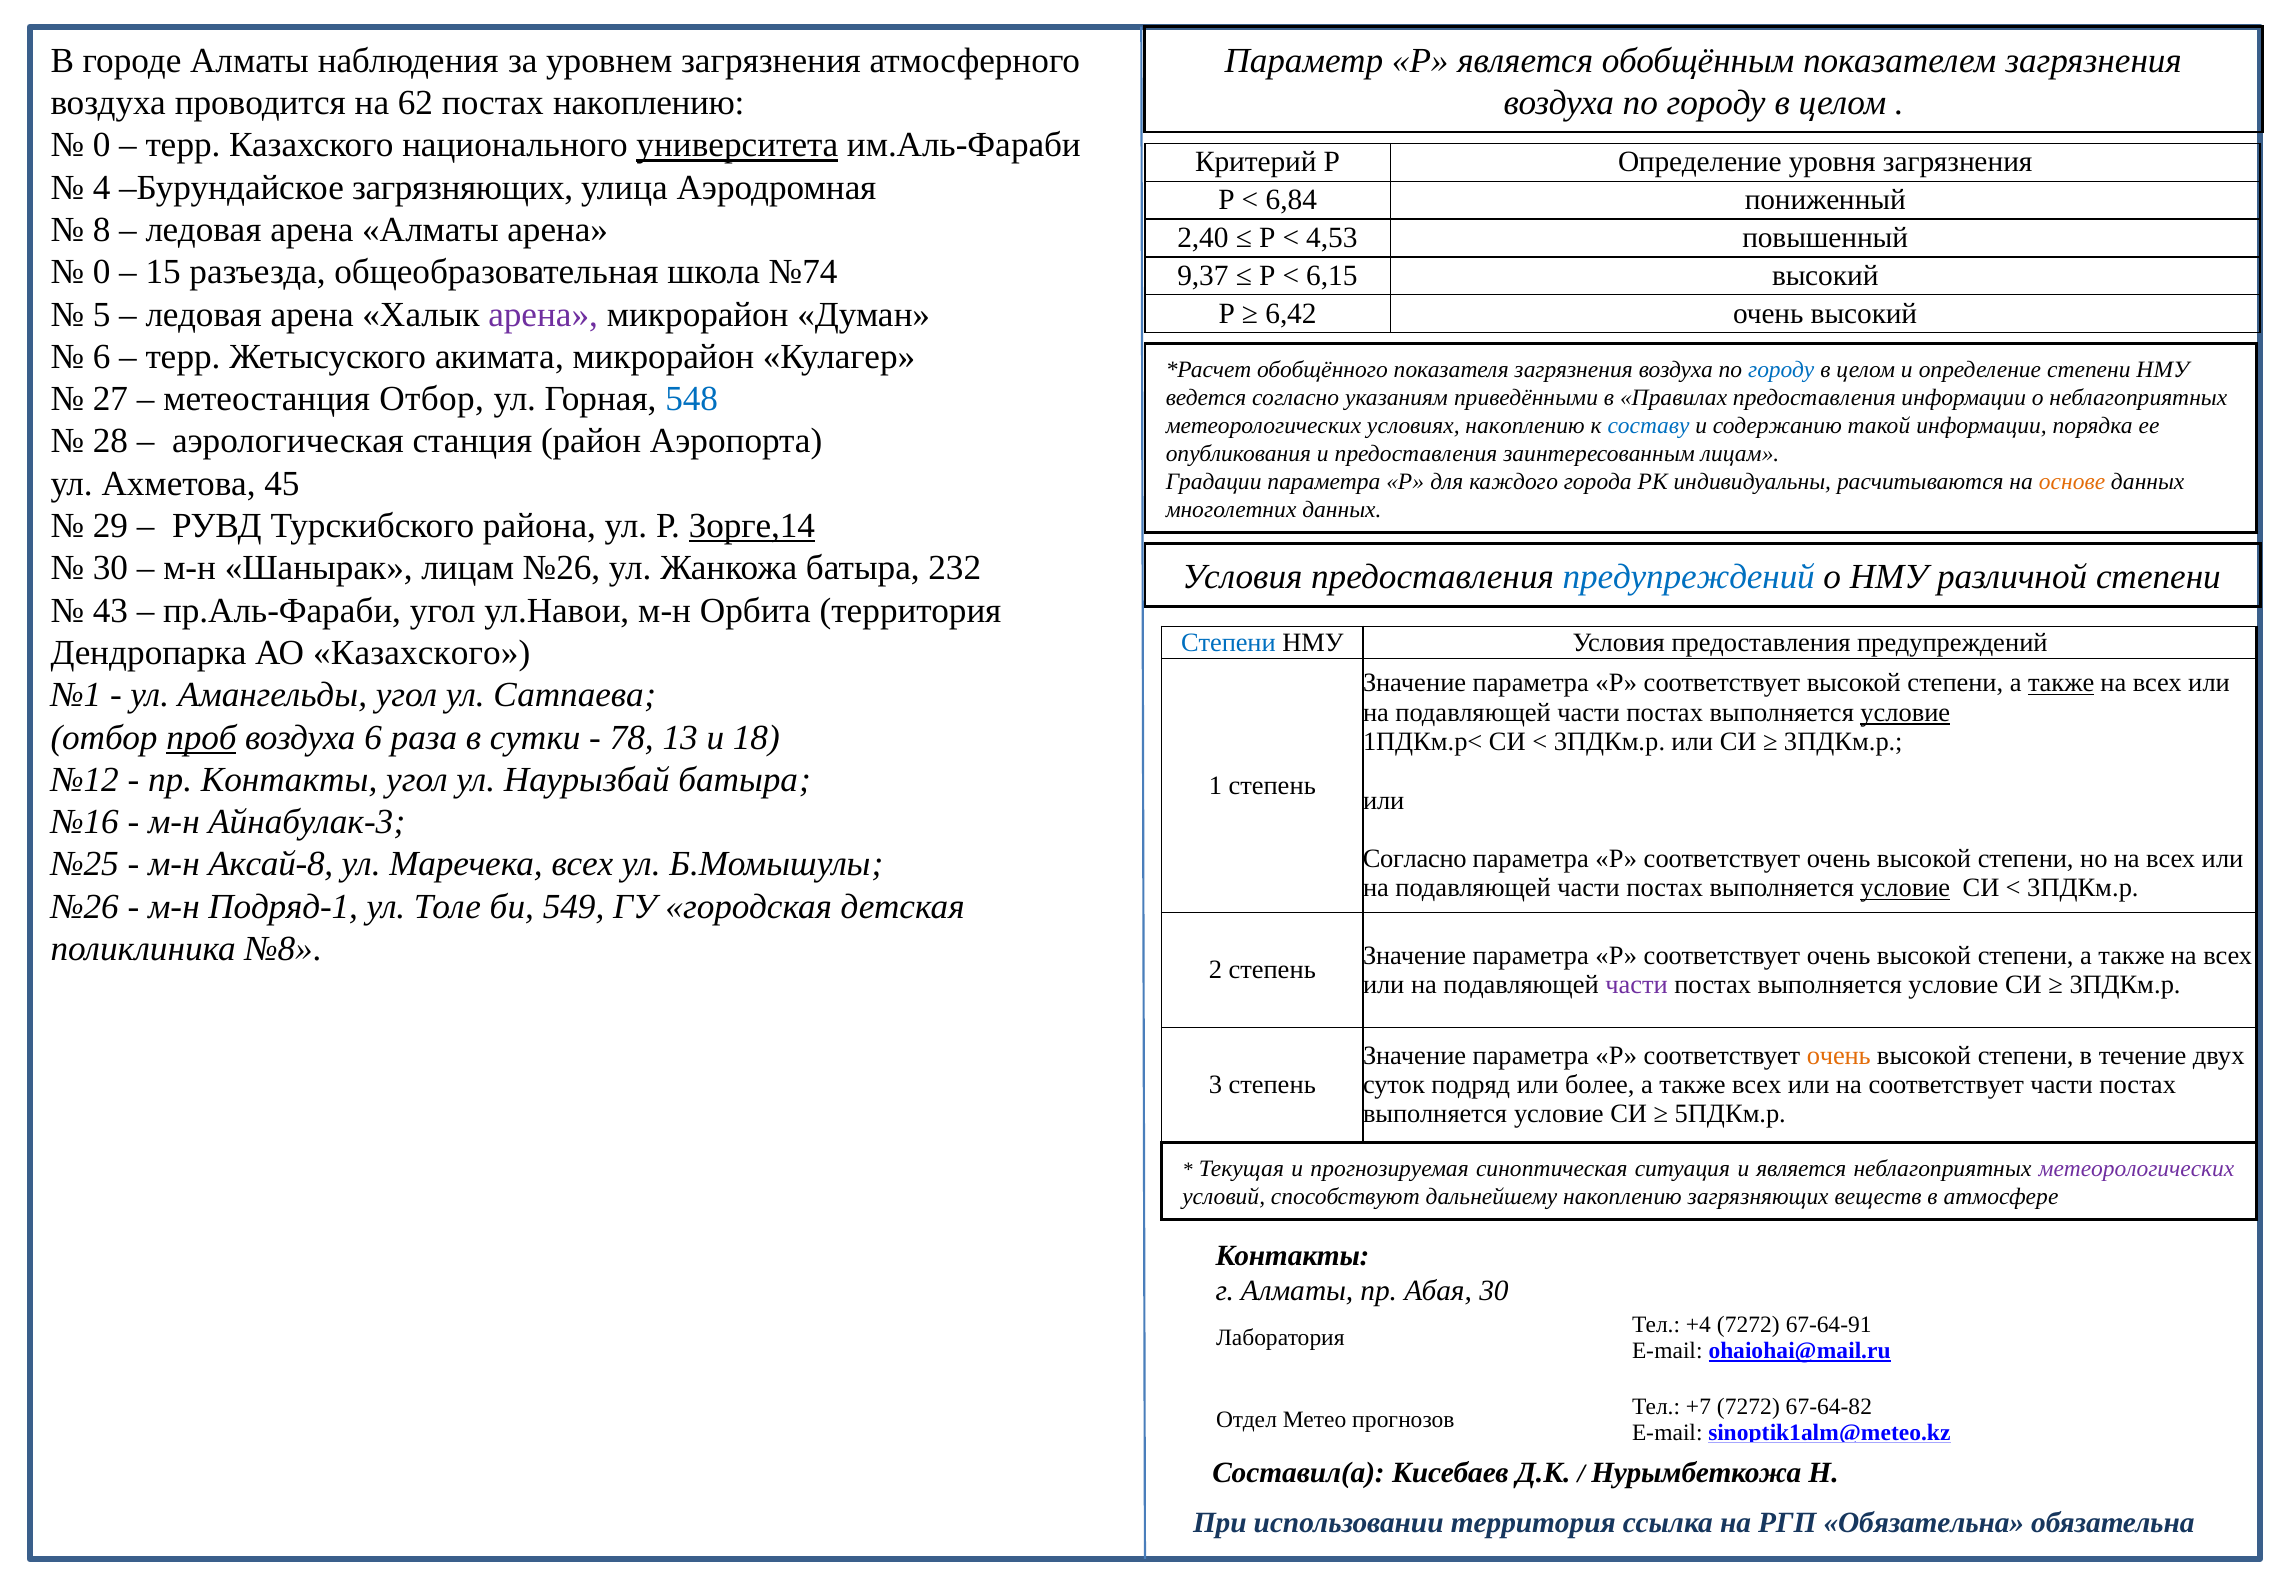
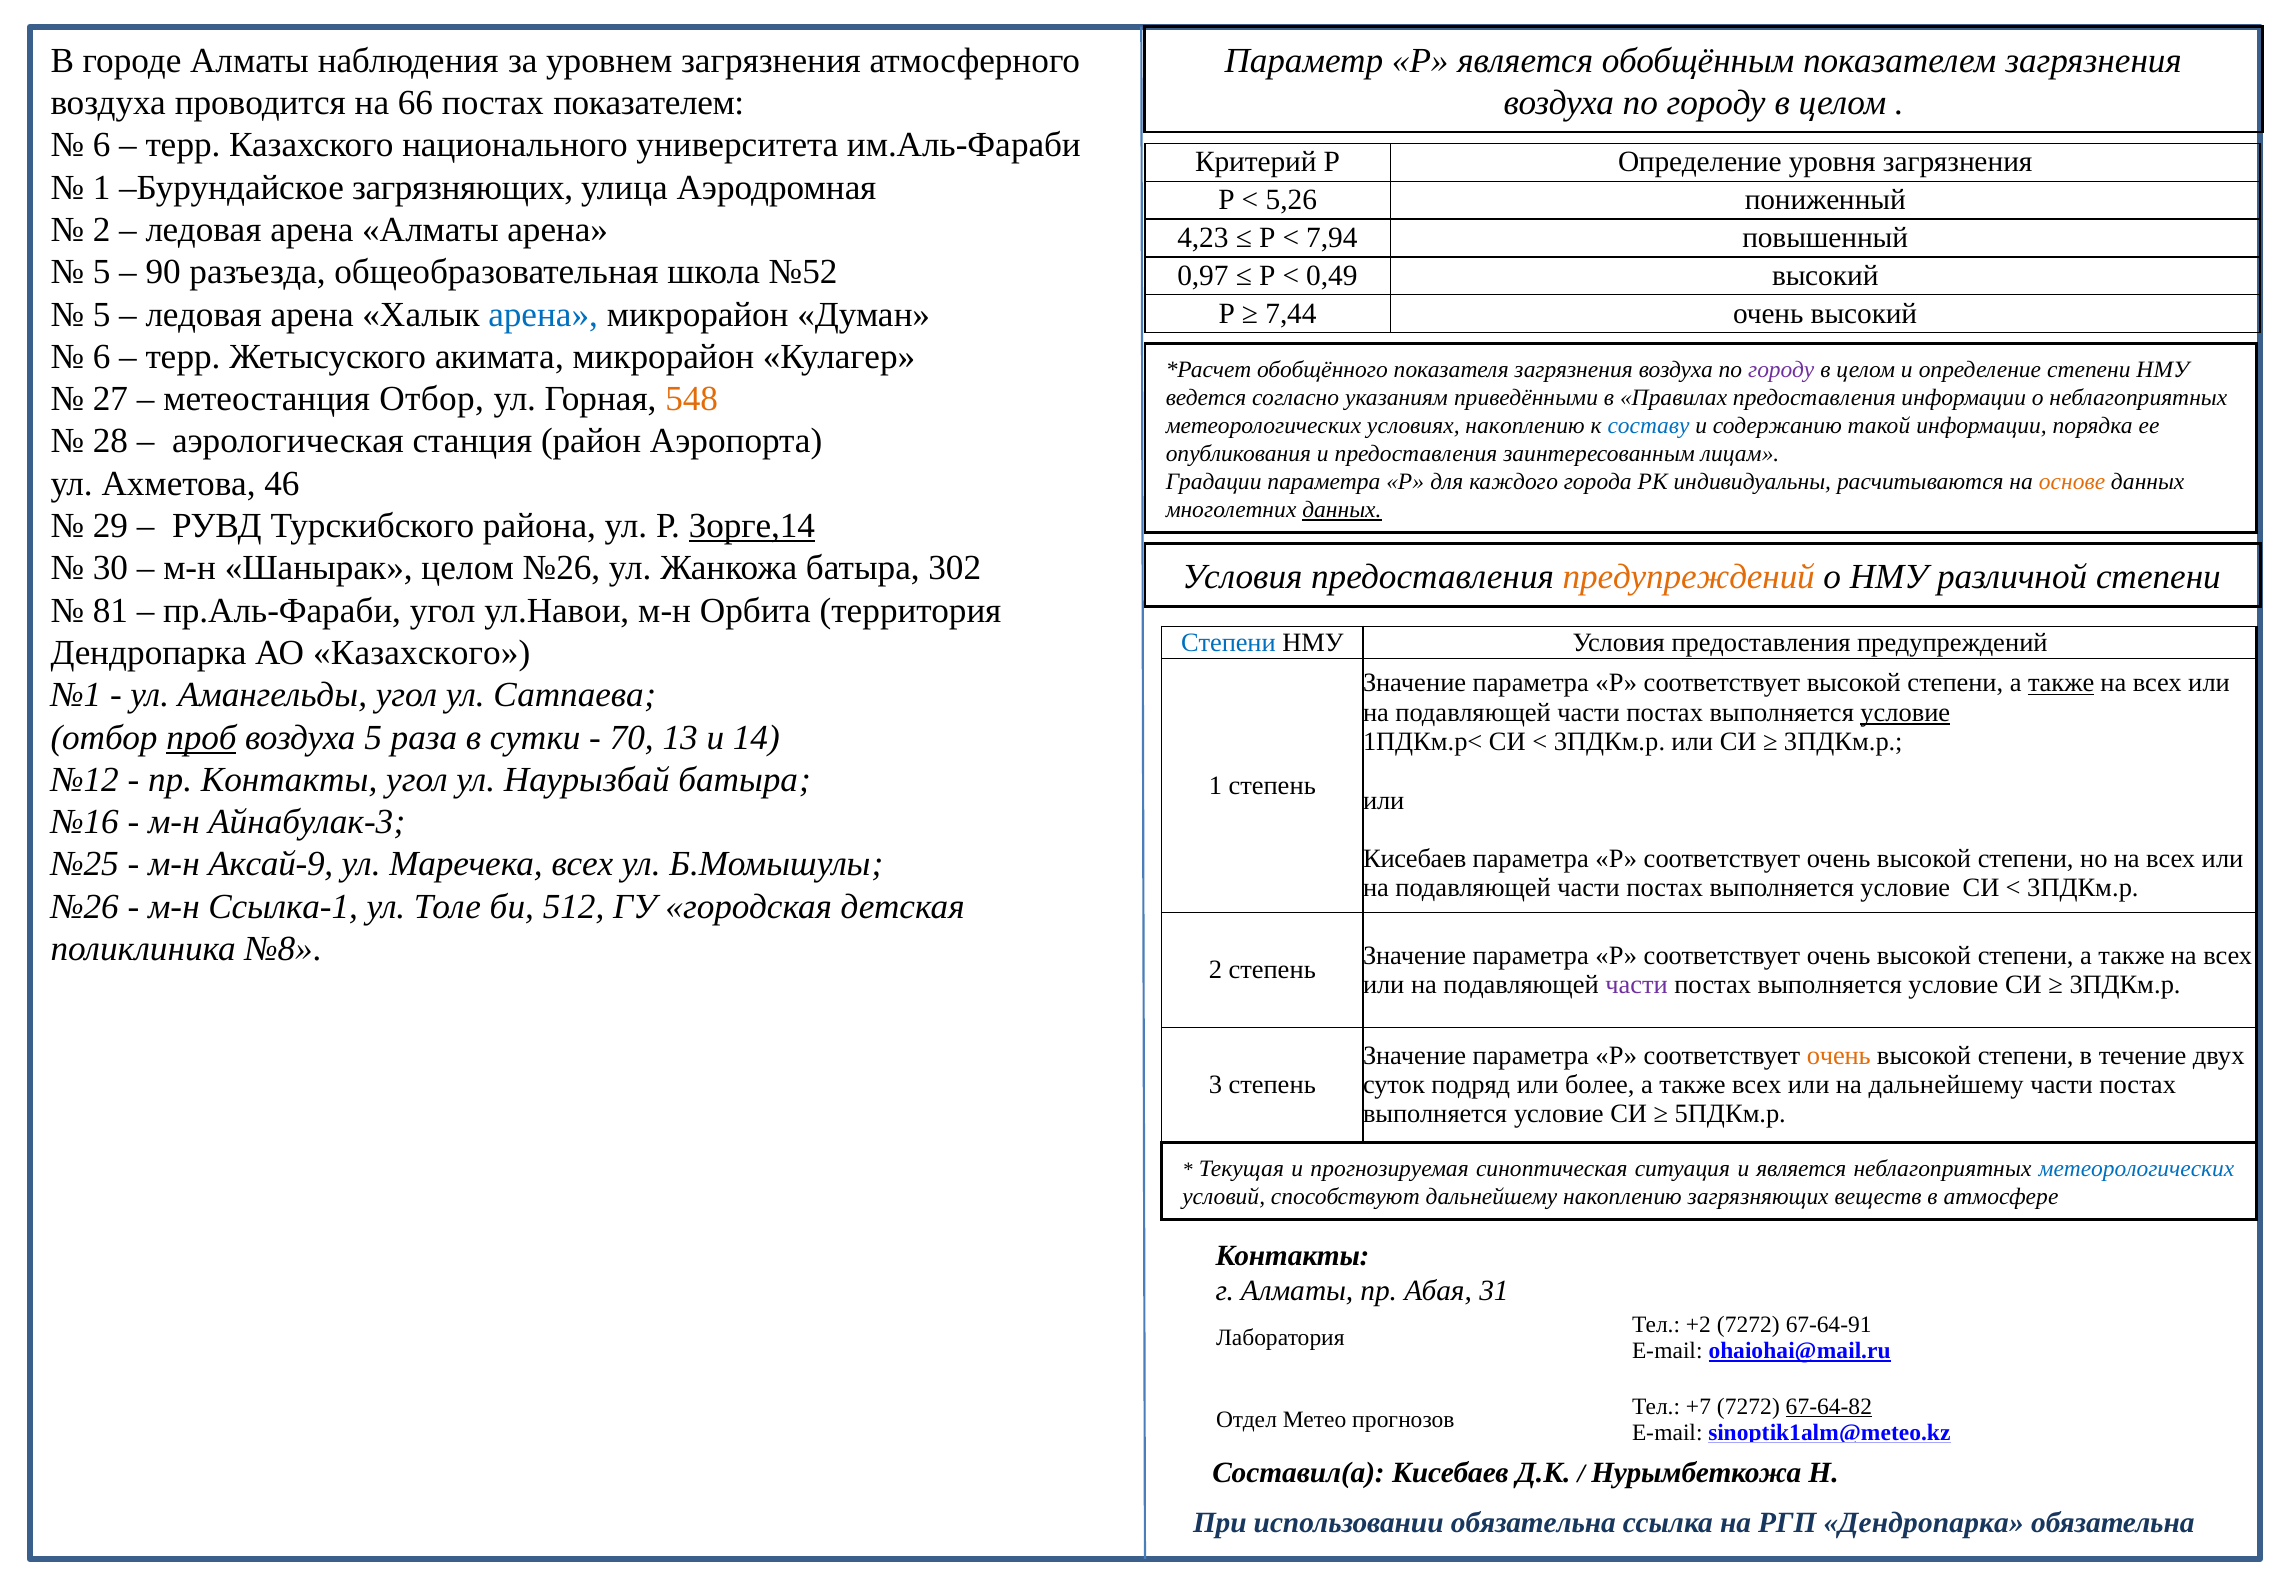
62: 62 -> 66 (415, 103)
постах накоплению: накоплению -> показателем (649, 103)
0: 0 -> 6 (102, 145)
университета underline: present -> none (737, 145)
4: 4 -> 1 (102, 188)
6,84: 6,84 -> 5,26 (1291, 200)
8: 8 -> 2 (102, 230)
2,40: 2,40 -> 4,23 (1203, 238)
4,53: 4,53 -> 7,94 (1332, 238)
0: 0 -> 5 (102, 272)
15: 15 -> 90 (163, 272)
№74: №74 -> №52 (803, 272)
9,37: 9,37 -> 0,97 (1203, 275)
6,15: 6,15 -> 0,49 (1332, 275)
арена colour: purple -> blue (543, 314)
6,42: 6,42 -> 7,44 (1291, 313)
городу colour: blue -> purple (1781, 369)
548 colour: blue -> orange (692, 399)
45: 45 -> 46 (282, 483)
данных underline: none -> present (1342, 510)
Шанырак лицам: лицам -> целом (468, 568)
232: 232 -> 302 (955, 568)
предупреждений colour: blue -> orange (1689, 577)
43: 43 -> 81 (110, 610)
воздуха 6: 6 -> 5 (373, 737)
78: 78 -> 70 (632, 737)
18: 18 -> 14 (756, 737)
Согласно: Согласно -> Кисебаев (1415, 859)
Аксай-8: Аксай-8 -> Аксай-9 (271, 864)
условие underline: present -> none (1905, 888)
Подряд-1: Подряд-1 -> Ссылка-1 (283, 906)
549: 549 -> 512 (574, 906)
на соответствует: соответствует -> дальнейшему (1946, 1084)
метеорологических colour: purple -> blue (2136, 1168)
Абая 30: 30 -> 31 (1494, 1291)
+4: +4 -> +2 (1698, 1324)
67-64-82 underline: none -> present (1829, 1406)
использовании территория: территория -> обязательна (1533, 1522)
РГП Обязательна: Обязательна -> Дендропарка (1924, 1522)
